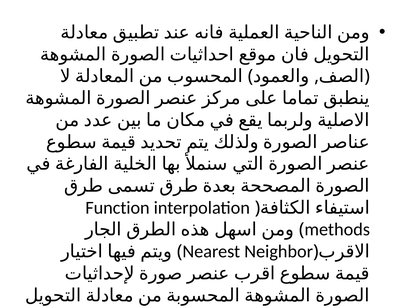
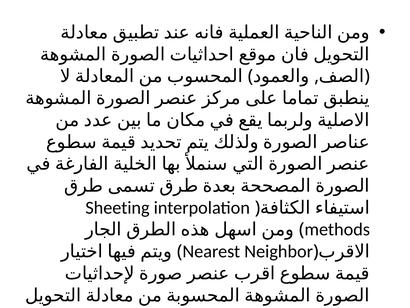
Function: Function -> Sheeting (117, 207)
